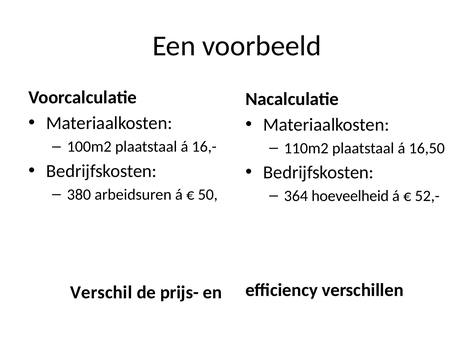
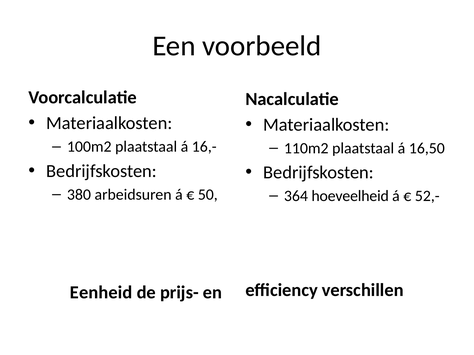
Verschil: Verschil -> Eenheid (101, 293)
